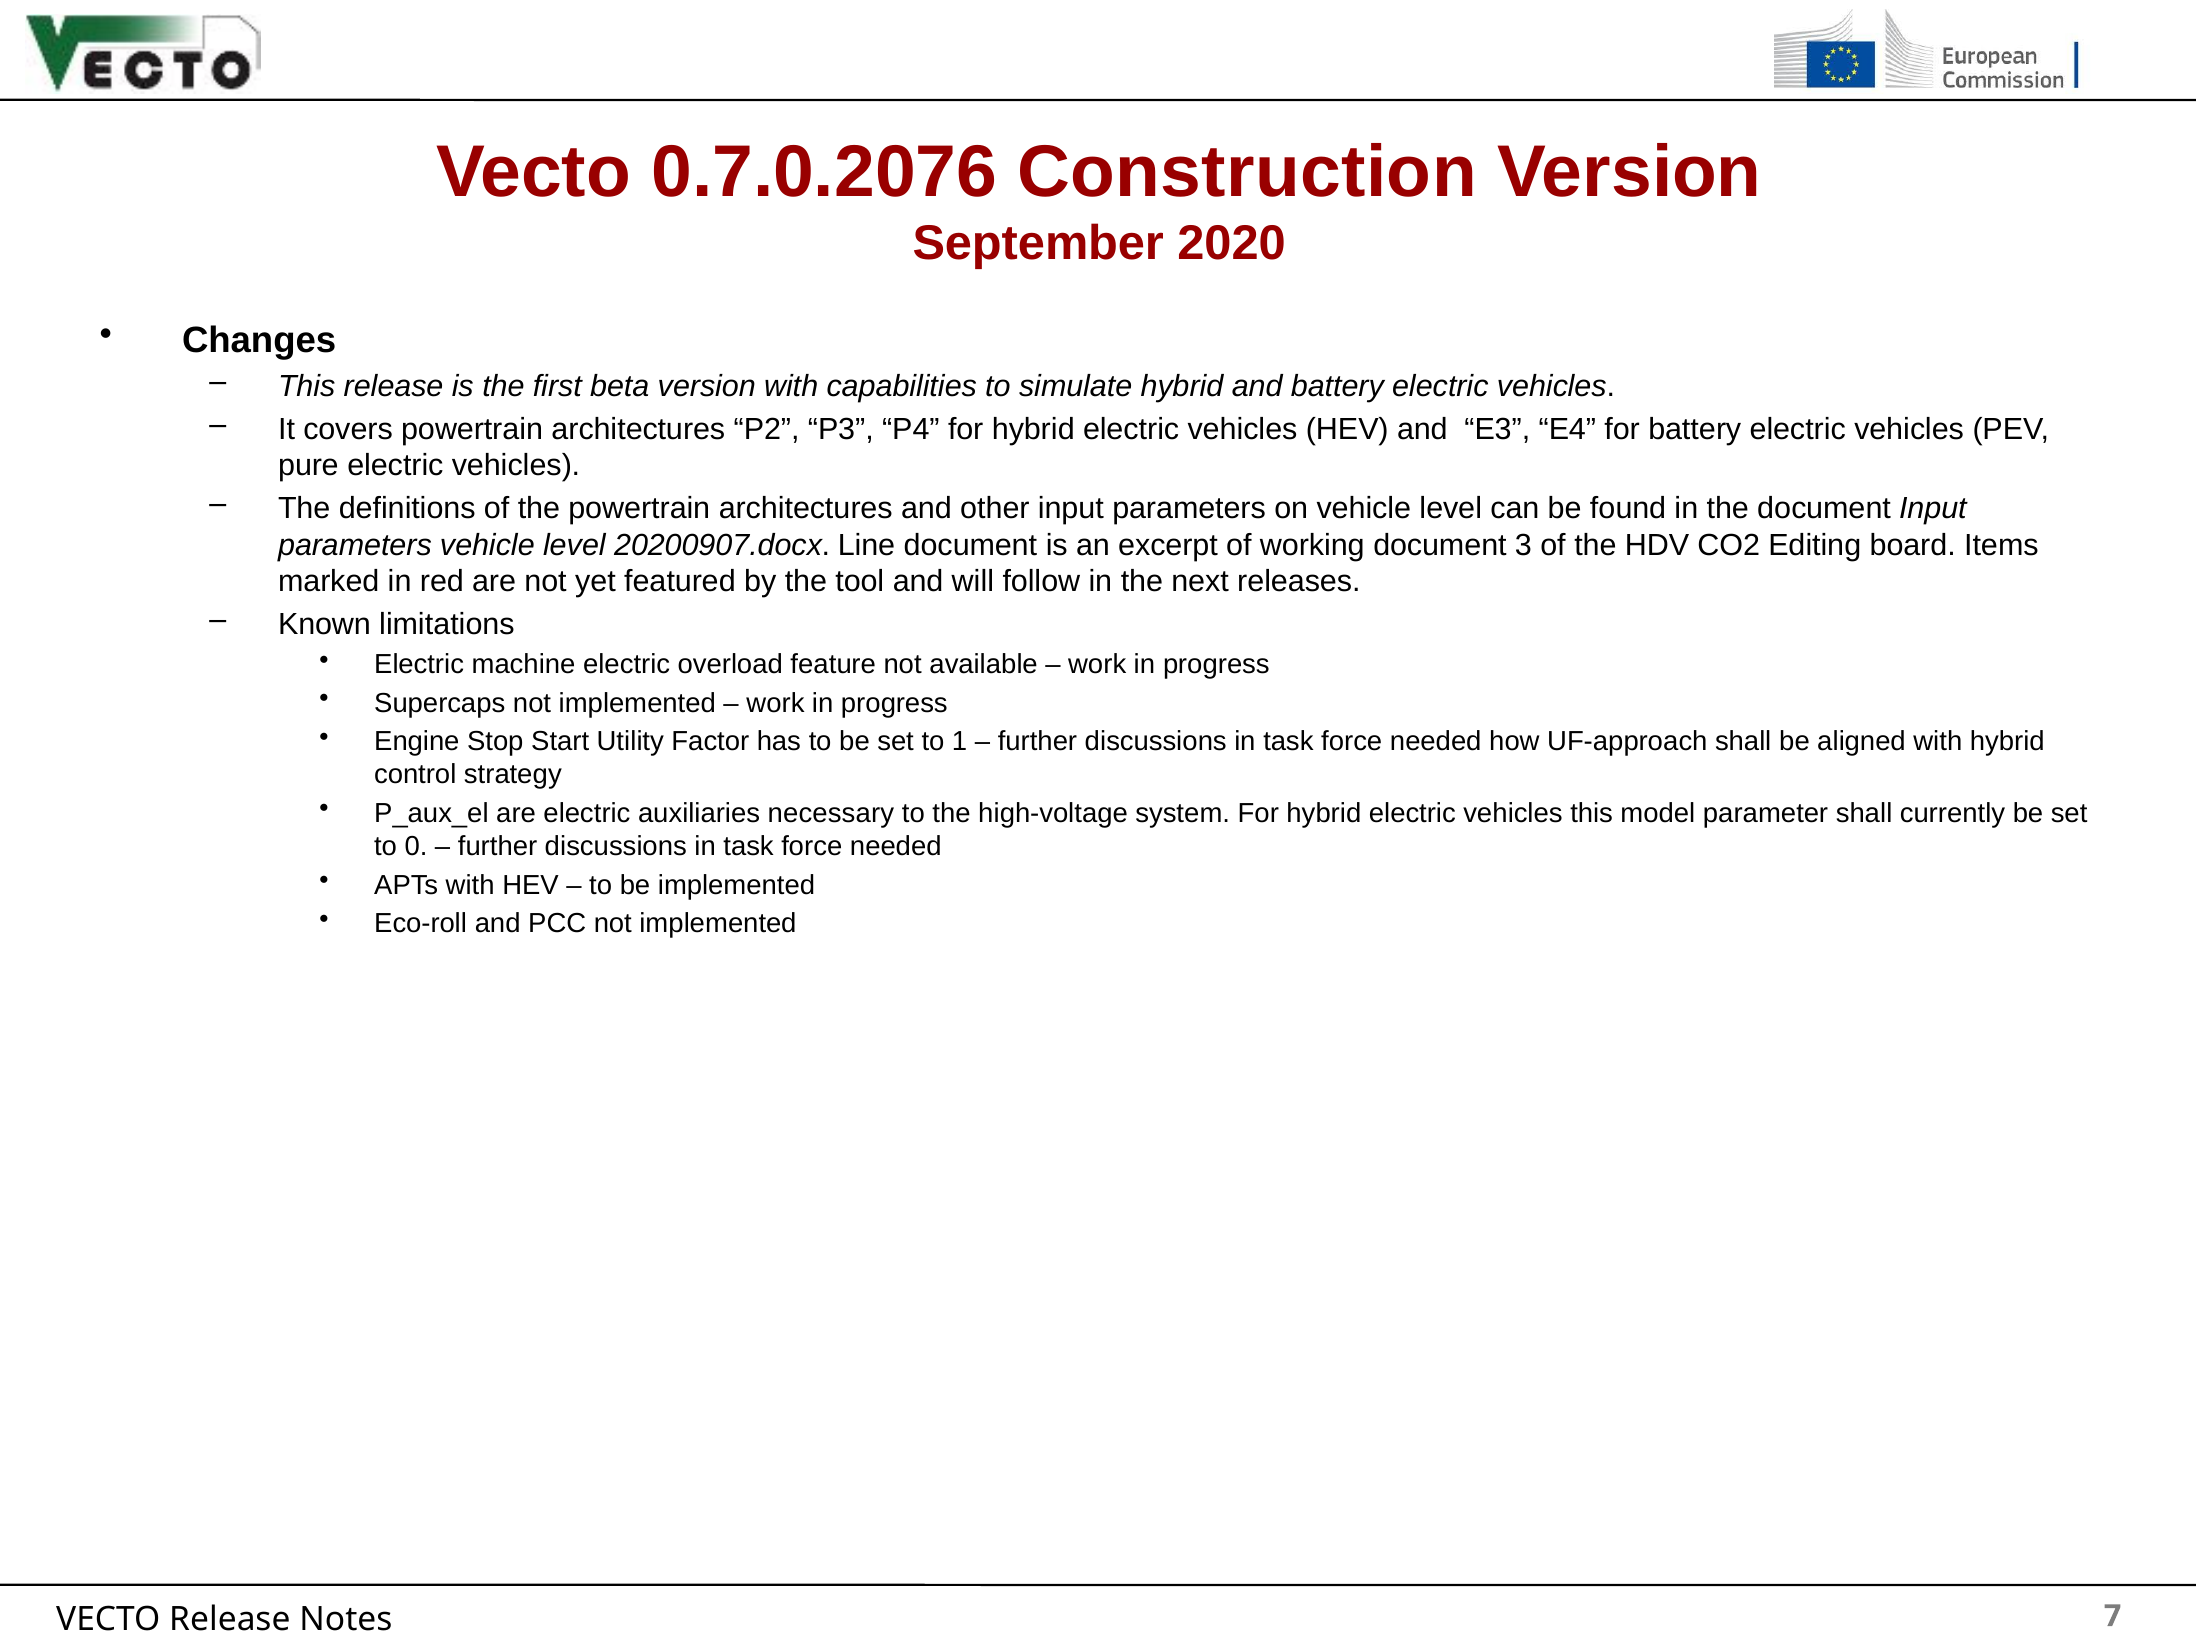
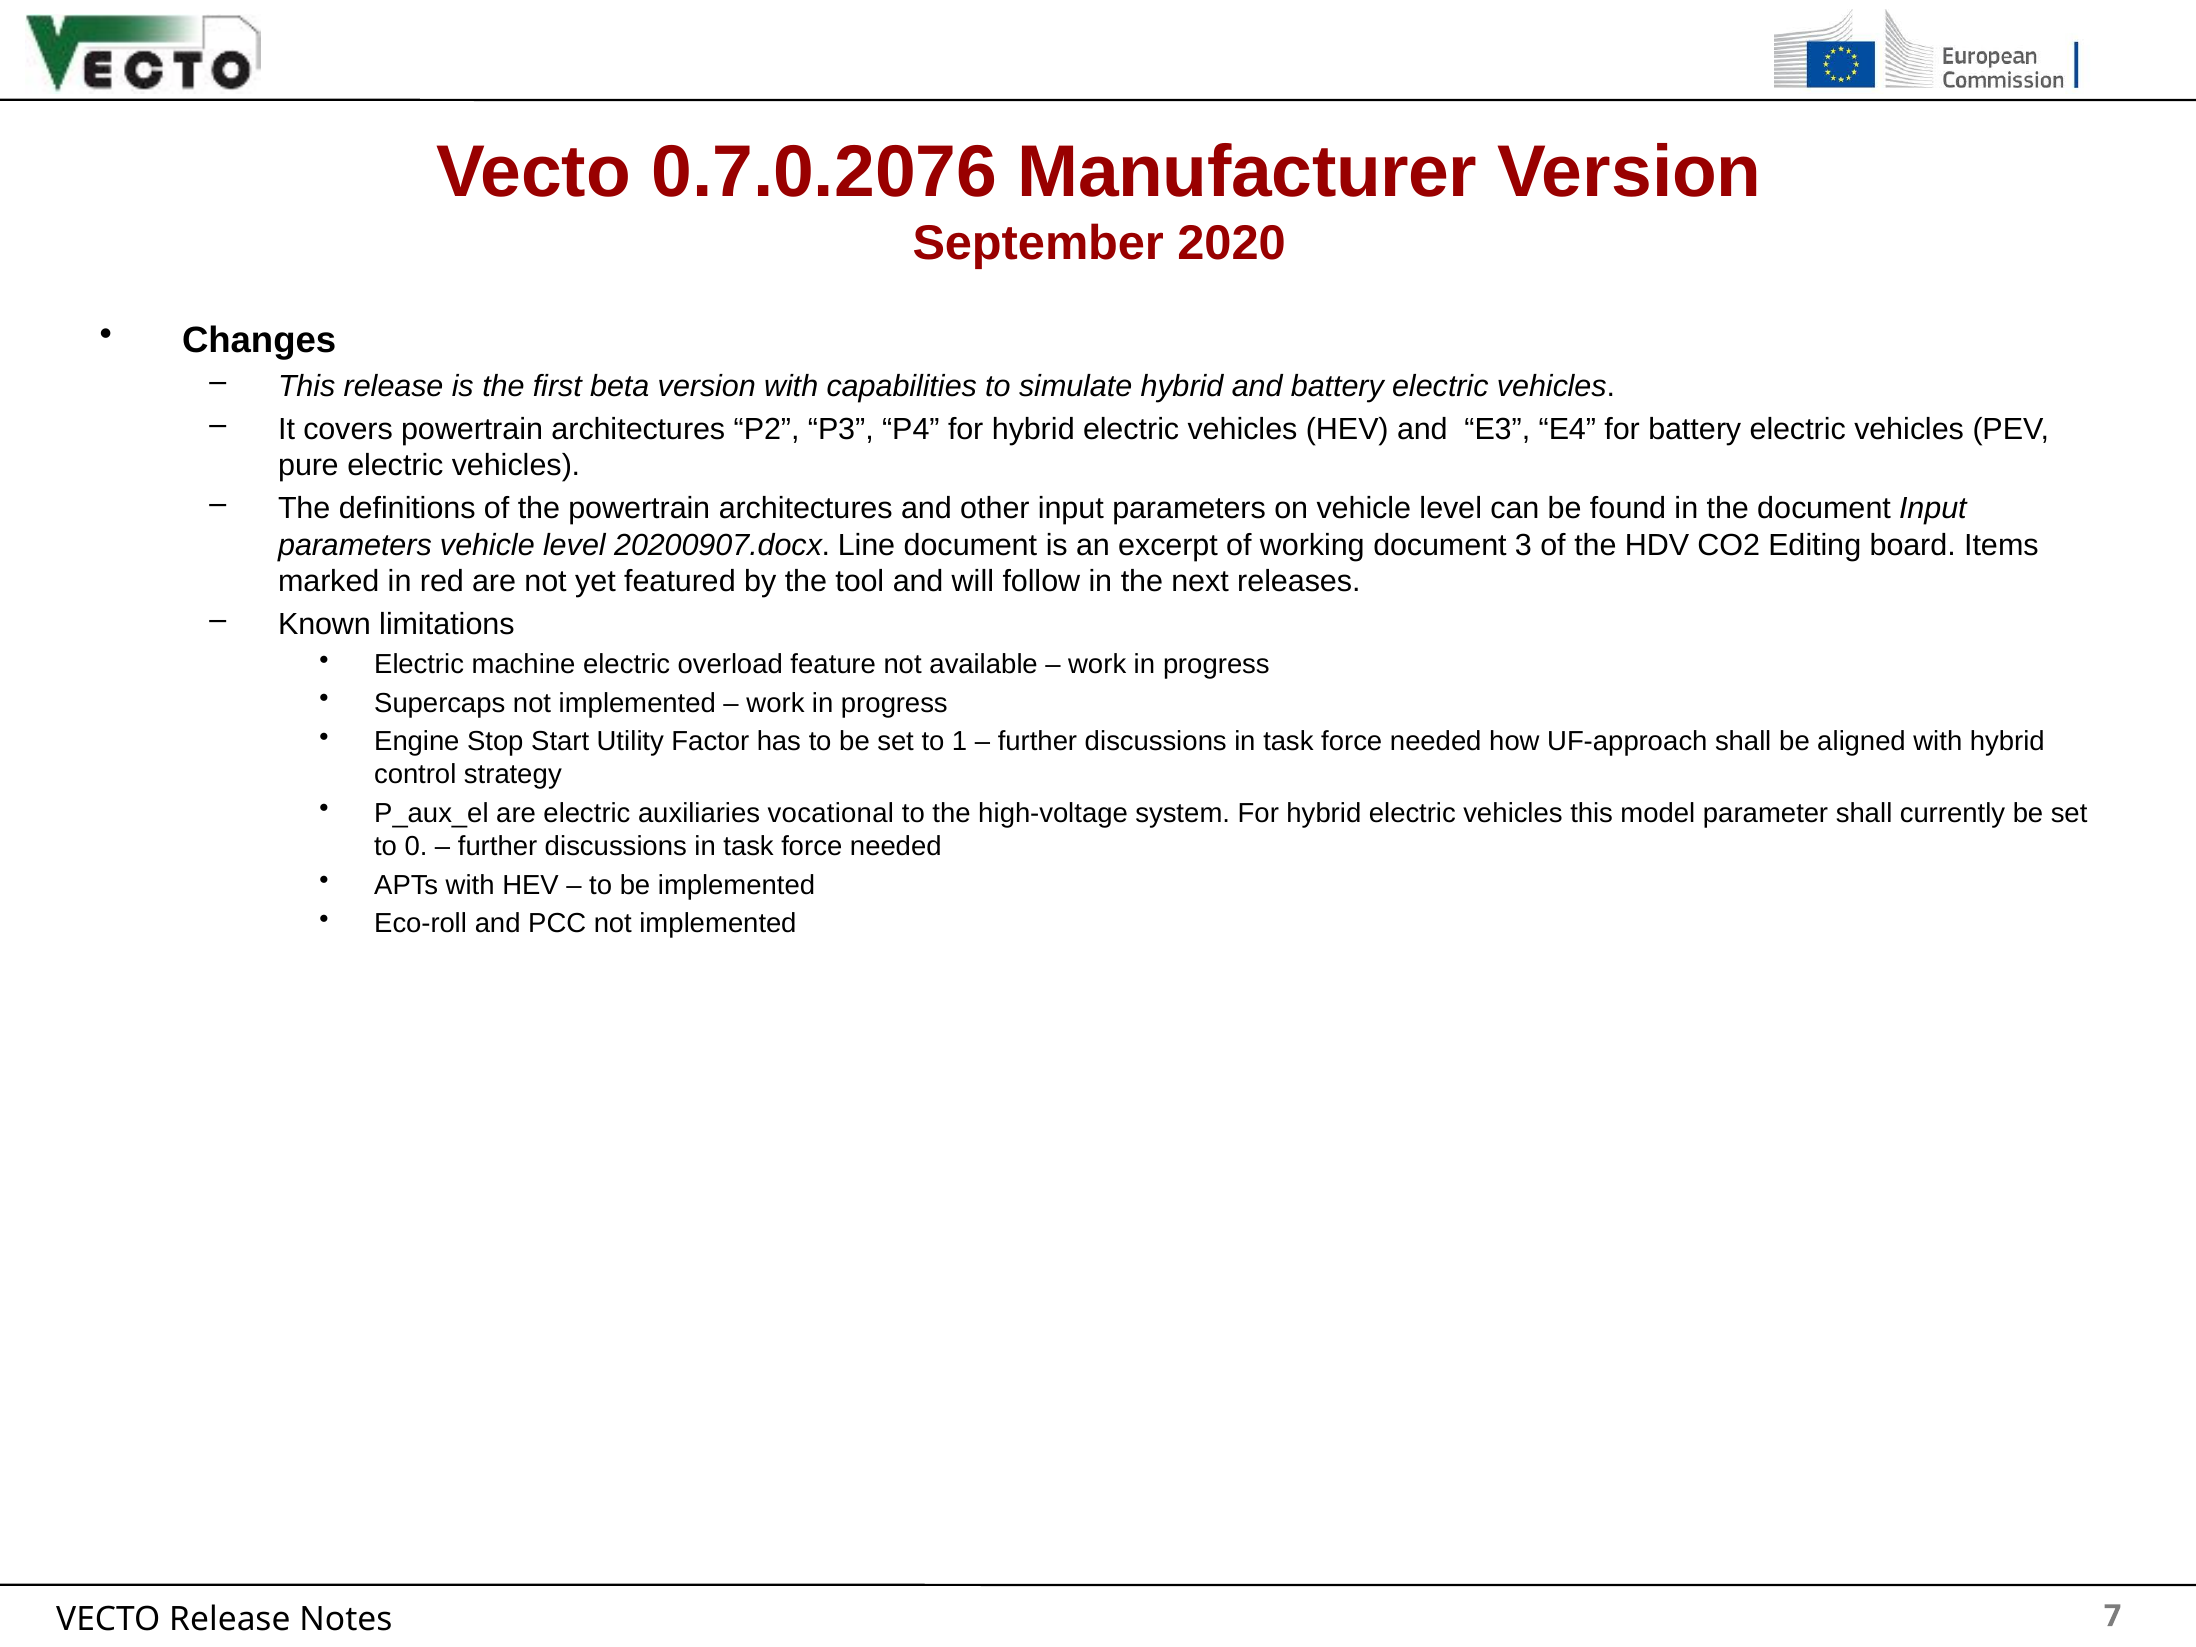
Construction: Construction -> Manufacturer (1248, 172)
necessary: necessary -> vocational (831, 813)
